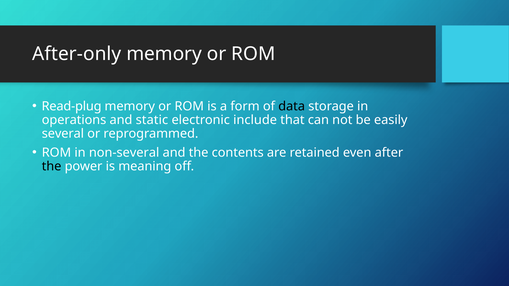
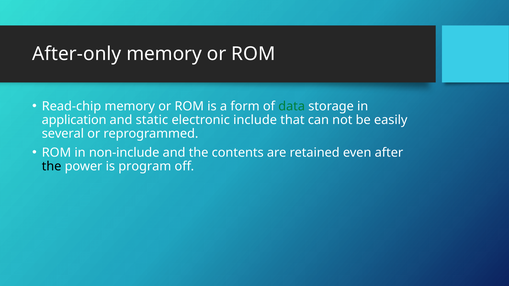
Read-plug: Read-plug -> Read-chip (71, 106)
data colour: black -> green (292, 106)
operations: operations -> application (74, 120)
non-several: non-several -> non-include (124, 153)
meaning: meaning -> program (145, 167)
